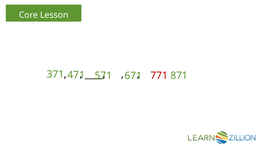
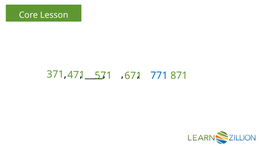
771 colour: red -> blue (159, 75)
